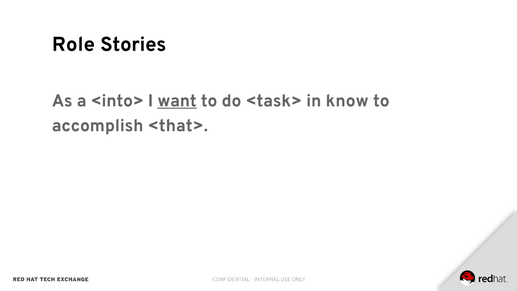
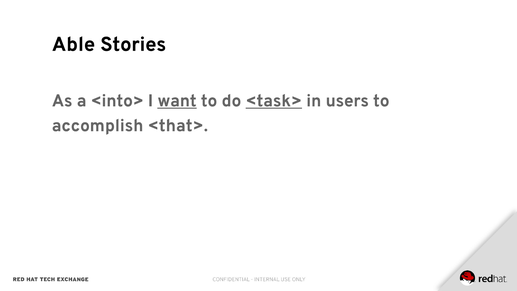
Role: Role -> Able (73, 44)
<task> underline: none -> present (274, 101)
know: know -> users (347, 101)
